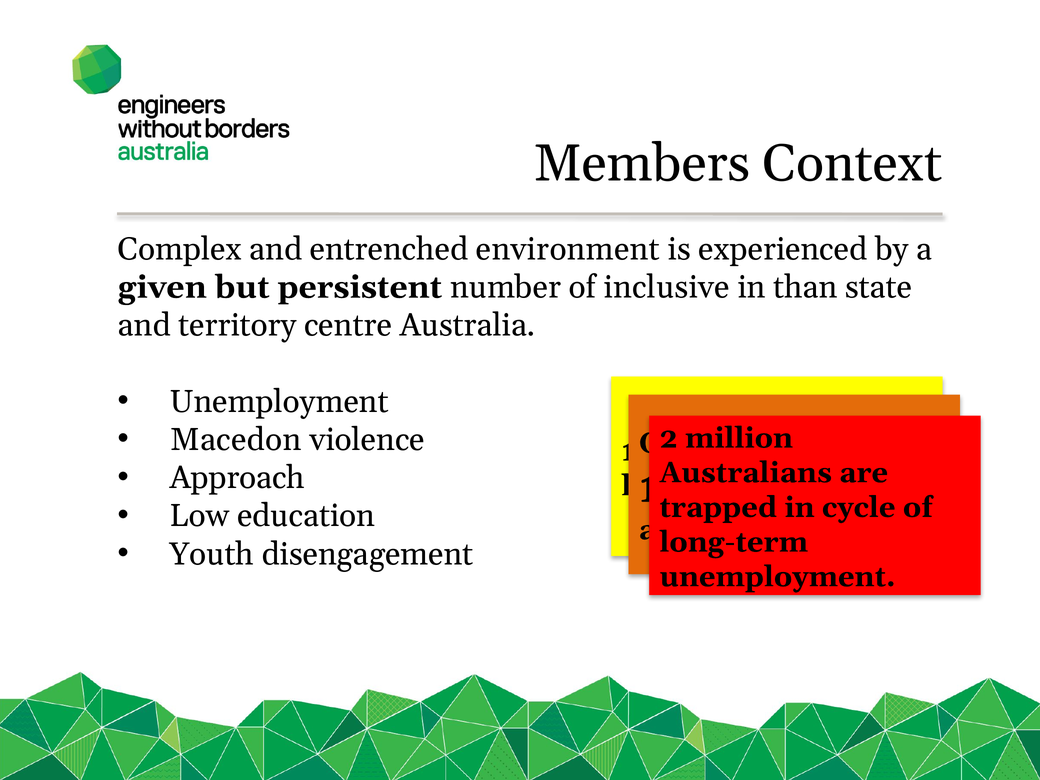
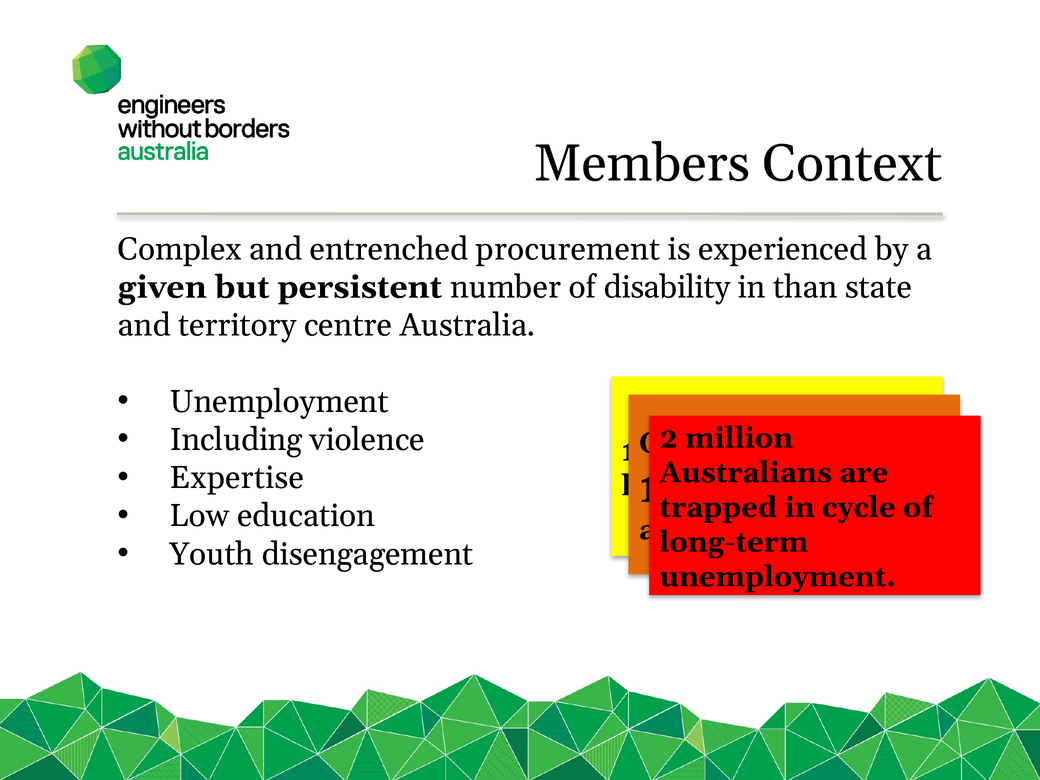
environment: environment -> procurement (568, 249)
inclusive: inclusive -> disability (667, 287)
Macedon: Macedon -> Including (236, 440)
Approach: Approach -> Expertise (237, 478)
